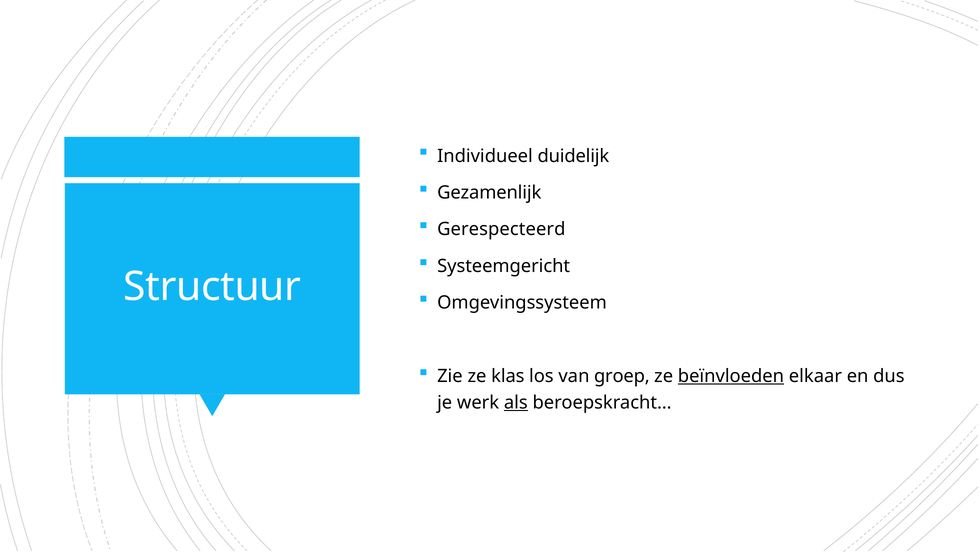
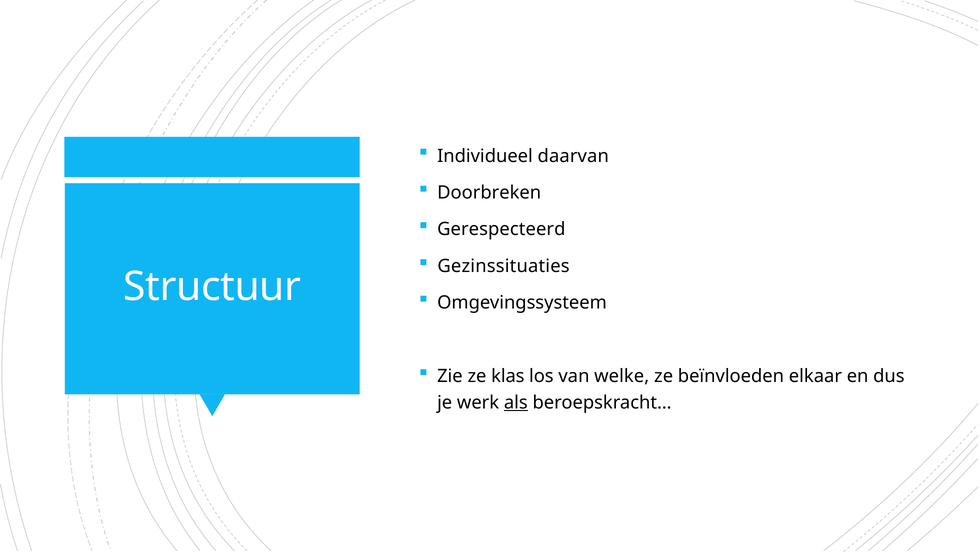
duidelijk: duidelijk -> daarvan (573, 156)
Gezamenlijk: Gezamenlijk -> Doorbreken (489, 192)
Systeemgericht: Systeemgericht -> Gezinssituaties (504, 266)
groep: groep -> welke (622, 376)
beïnvloeden underline: present -> none (731, 376)
